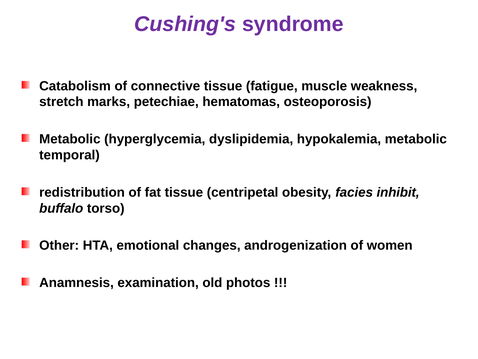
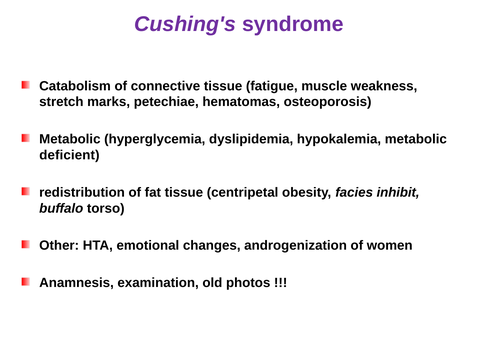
temporal: temporal -> deficient (69, 155)
